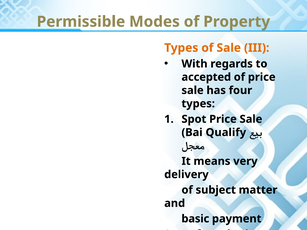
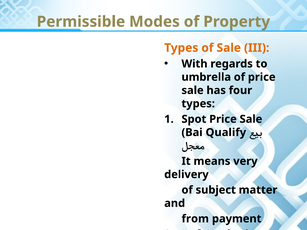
accepted: accepted -> umbrella (206, 77)
basic: basic -> from (195, 219)
